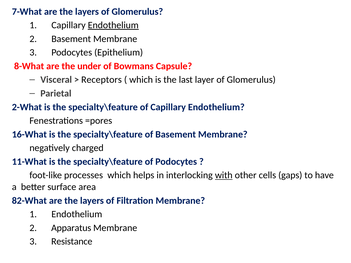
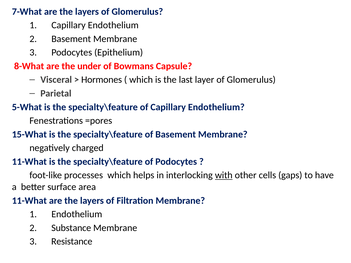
Endothelium underline: present -> none (113, 25)
Receptors: Receptors -> Hormones (102, 80)
2-What: 2-What -> 5-What (27, 107)
16-What: 16-What -> 15-What (29, 134)
82-What: 82-What -> 11-What (29, 201)
Apparatus: Apparatus -> Substance (71, 228)
